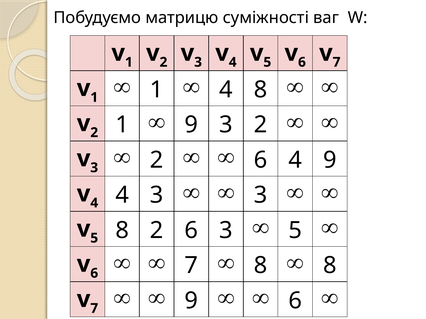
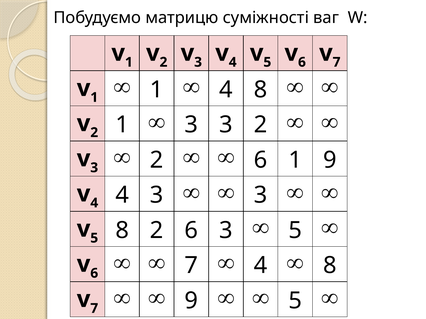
9: 9 -> 3 (191, 125)
6 4: 4 -> 1 (295, 160)
8: 8 -> 4 (261, 266)
6: 6 -> 5 (295, 301)
